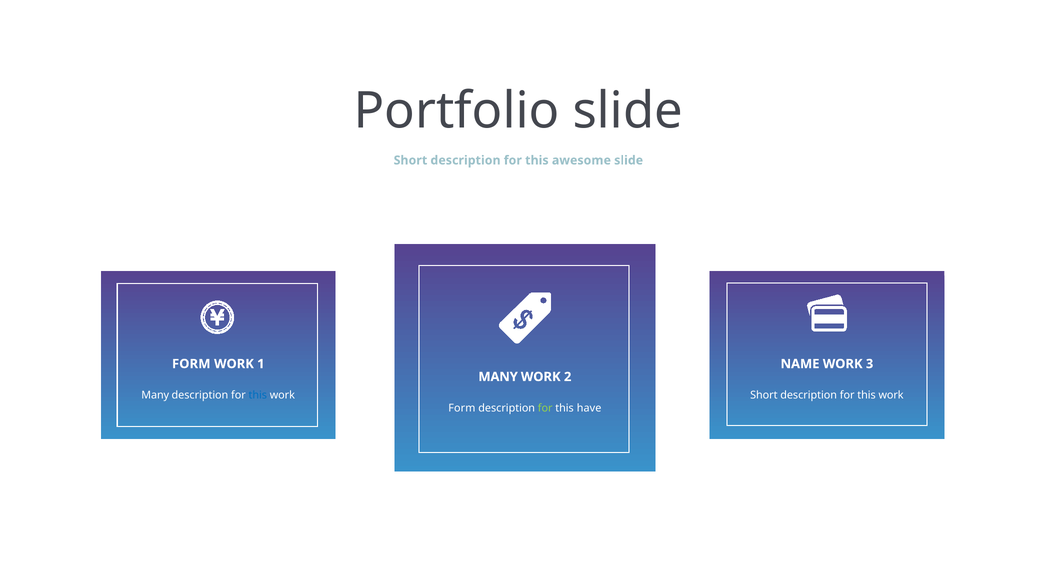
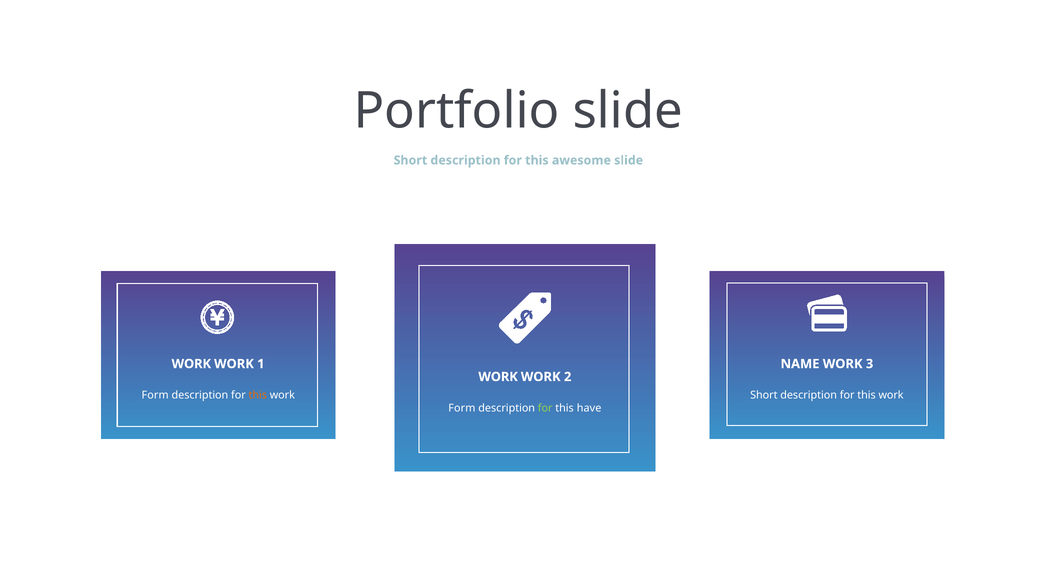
FORM: FORM -> WORK (191, 363)
MANY: MANY -> WORK (498, 376)
Many: Many -> Form (155, 395)
this colour: blue -> orange (258, 395)
